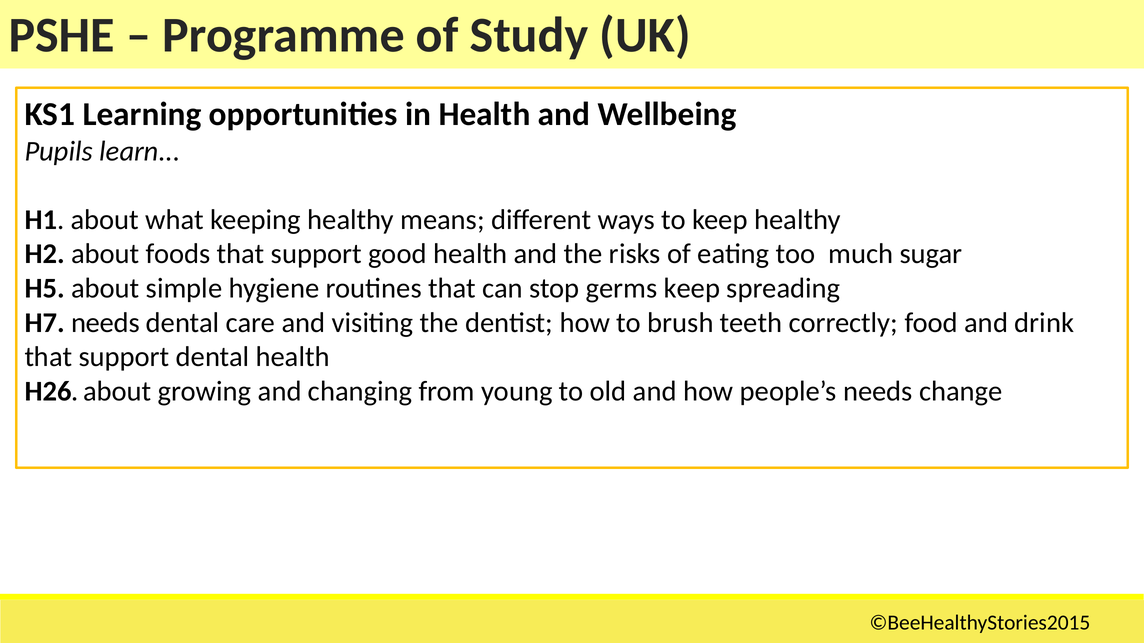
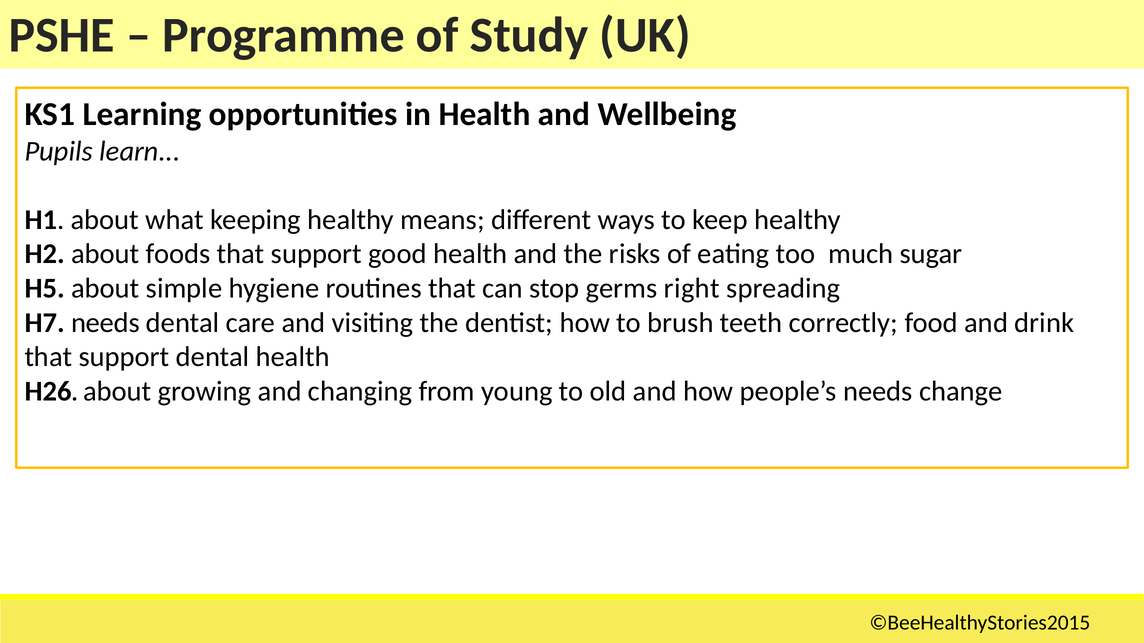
germs keep: keep -> right (692, 289)
